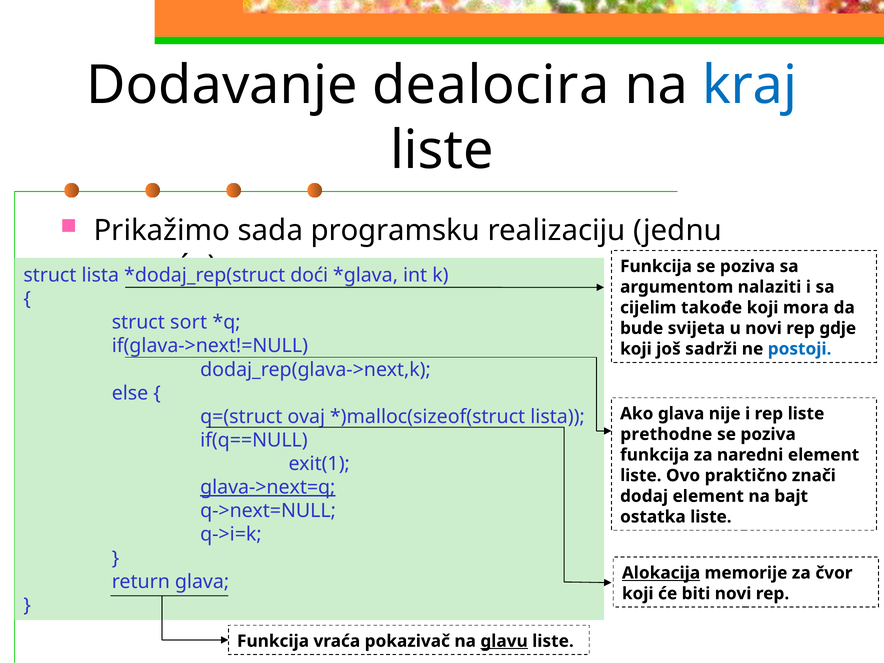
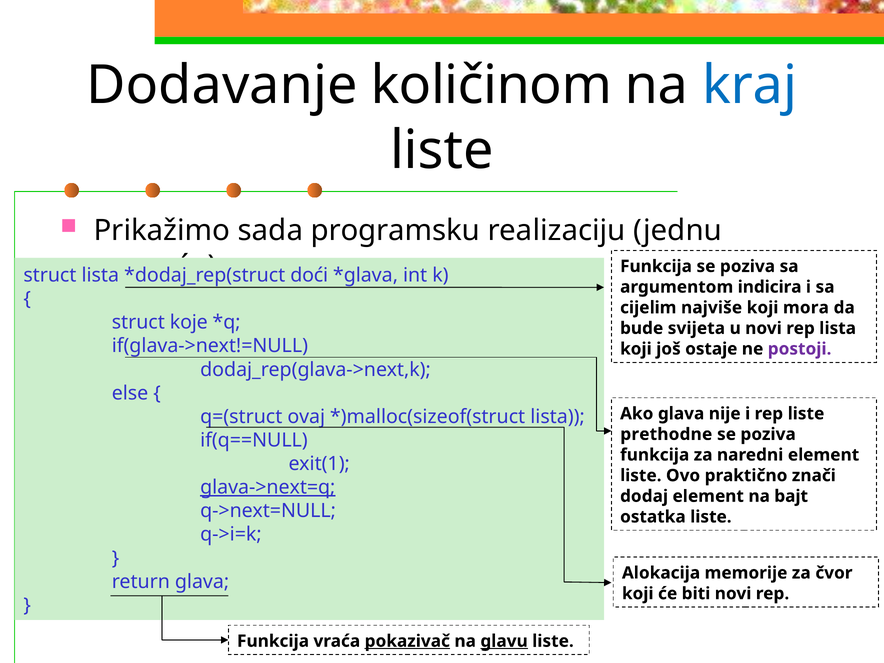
dealocira: dealocira -> količinom (491, 86)
nalaziti: nalaziti -> indicira (770, 287)
takođe: takođe -> najviše (712, 308)
sort: sort -> koje (189, 322)
rep gdje: gdje -> lista (838, 328)
sadrži: sadrži -> ostaje (711, 349)
postoji colour: blue -> purple (800, 349)
Alokacija underline: present -> none (661, 573)
pokazivač underline: none -> present (407, 641)
